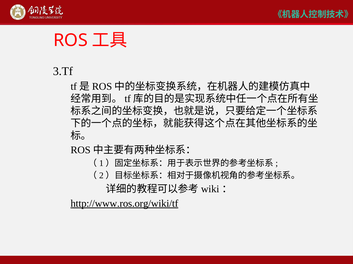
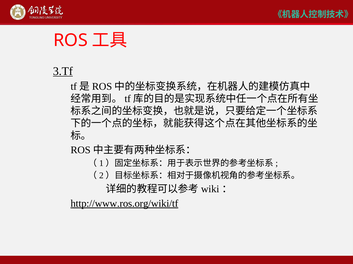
3.Tf underline: none -> present (63, 71)
